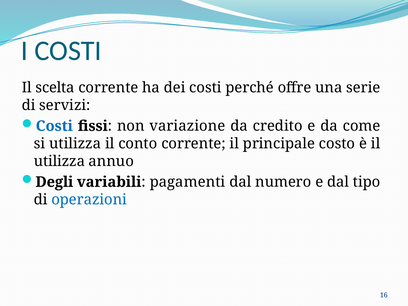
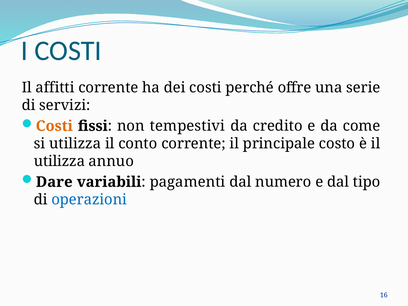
scelta: scelta -> affitti (55, 88)
Costi colour: blue -> orange (54, 126)
variazione: variazione -> tempestivi (187, 126)
Degli: Degli -> Dare (54, 182)
